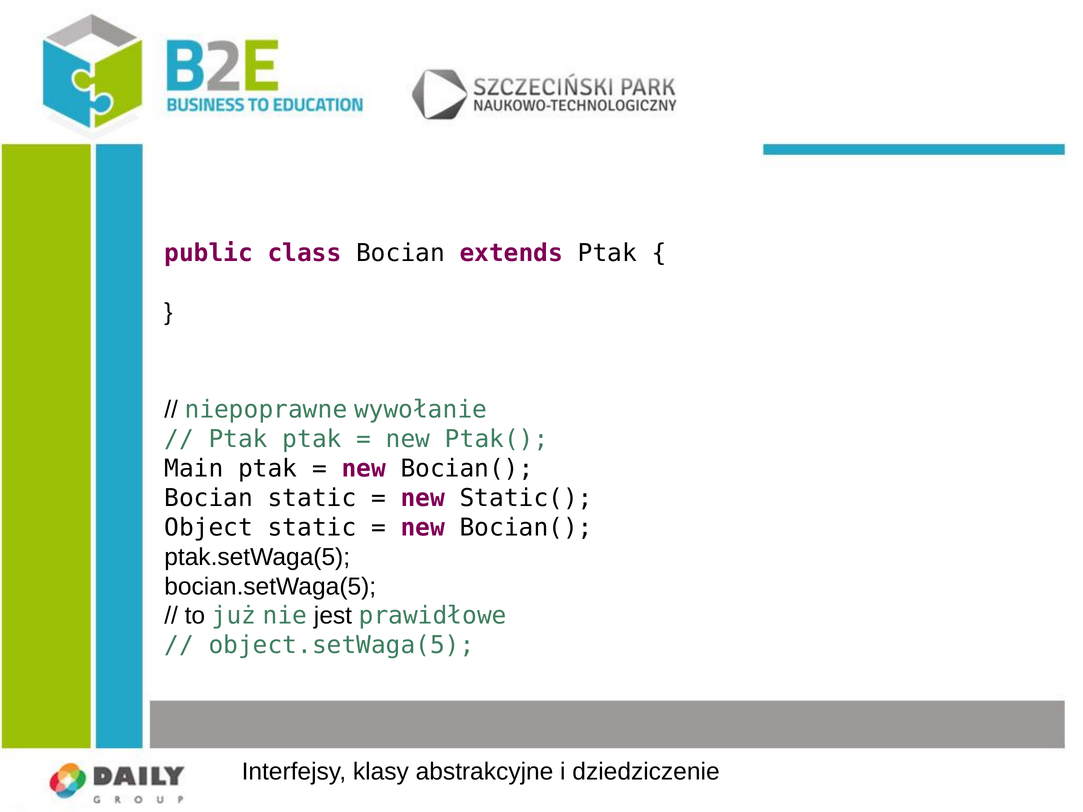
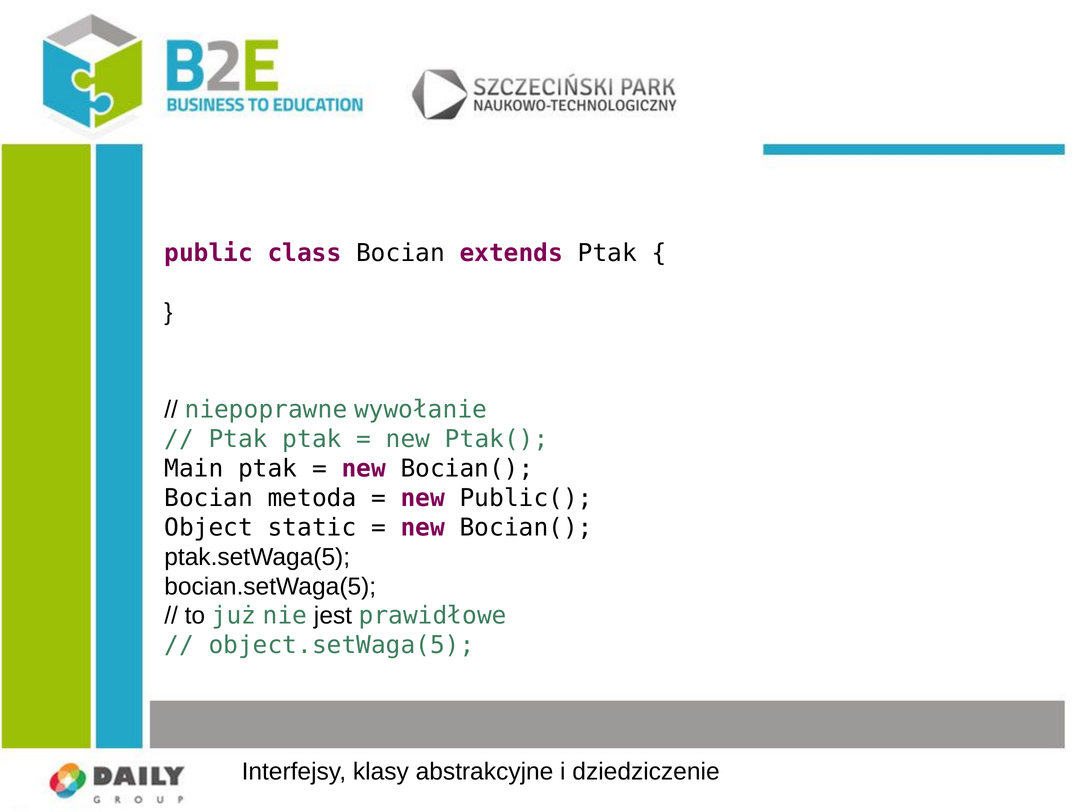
Bocian static: static -> metoda (312, 498)
Static(: Static( -> Public( (526, 498)
